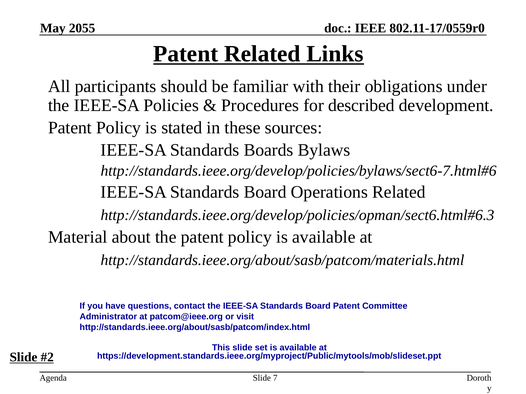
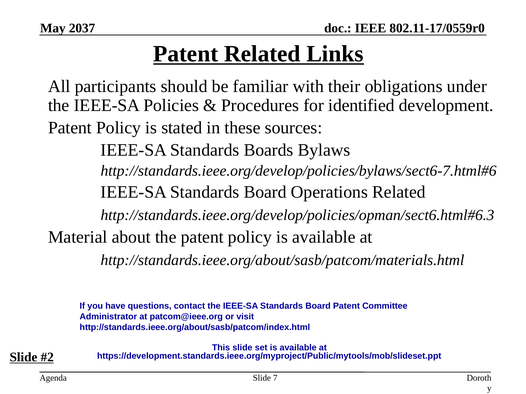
2055: 2055 -> 2037 (82, 28)
described: described -> identified (361, 105)
